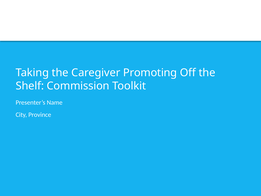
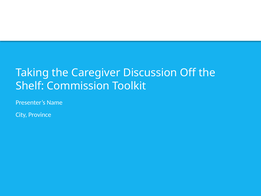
Promoting: Promoting -> Discussion (150, 73)
